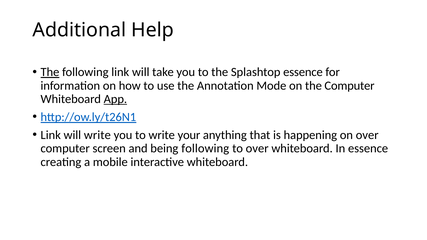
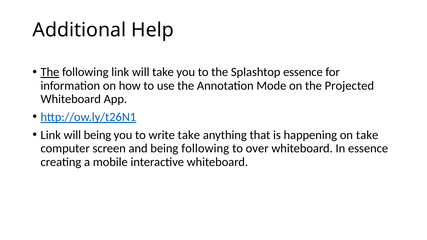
the Computer: Computer -> Projected (349, 86)
App underline: present -> none (115, 99)
will write: write -> being (97, 135)
write your: your -> take (189, 135)
on over: over -> take (367, 135)
